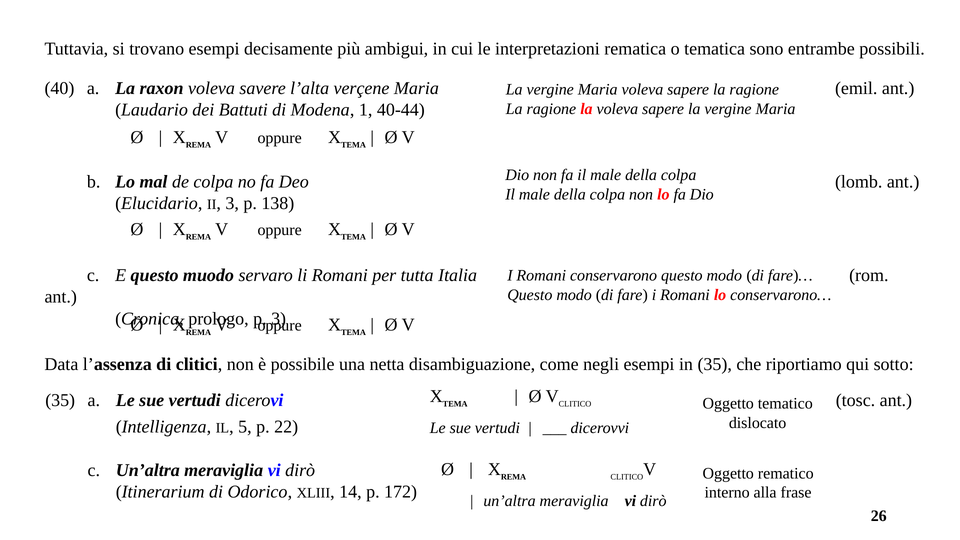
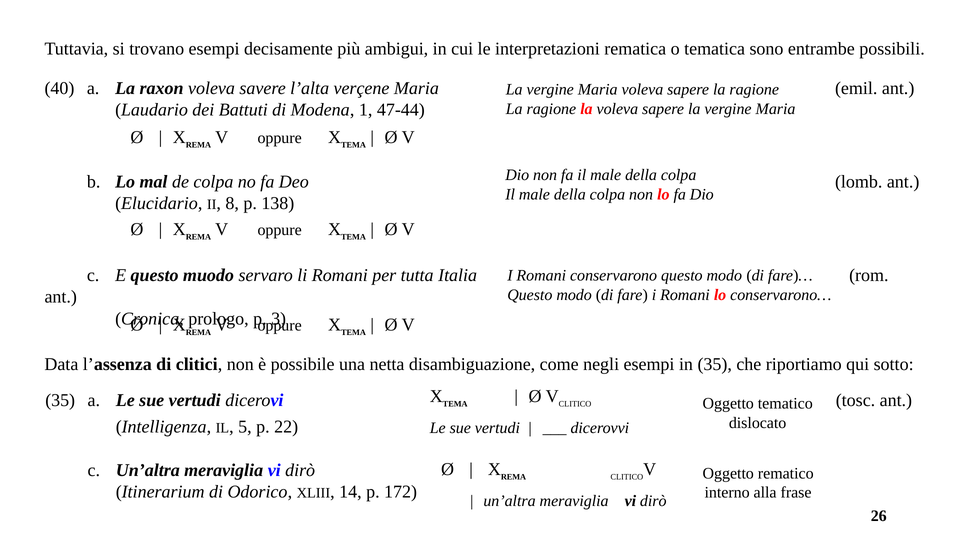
40-44: 40-44 -> 47-44 (401, 110)
3: 3 -> 8 (232, 203)
